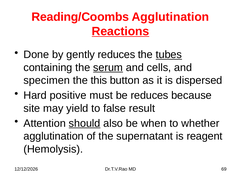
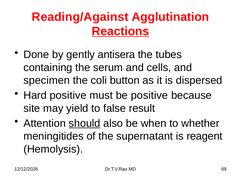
Reading/Coombs: Reading/Coombs -> Reading/Against (80, 17)
gently reduces: reduces -> antisera (116, 55)
tubes underline: present -> none (169, 55)
serum underline: present -> none (108, 67)
this: this -> coli (99, 80)
be reduces: reduces -> positive (149, 95)
agglutination: agglutination -> meningitides (54, 136)
